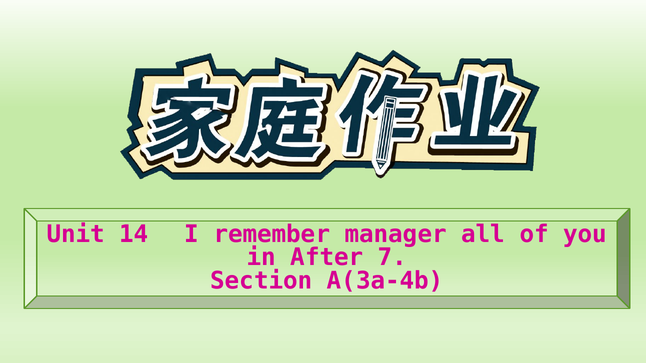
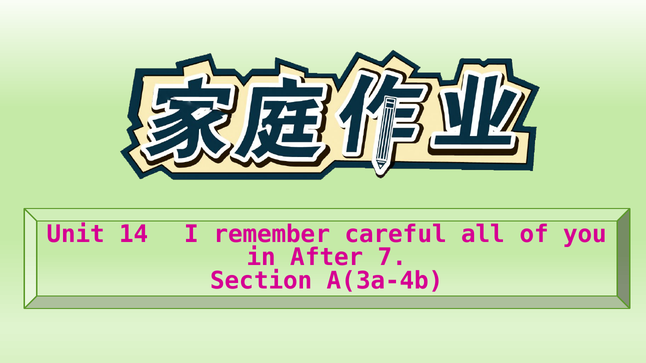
manager: manager -> careful (396, 235)
